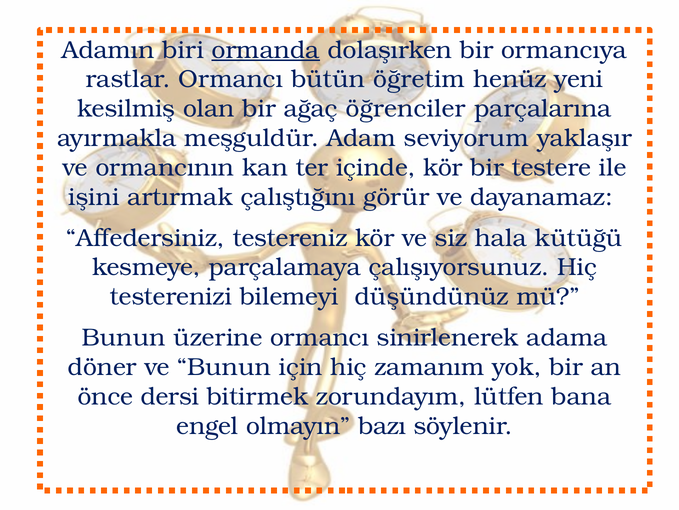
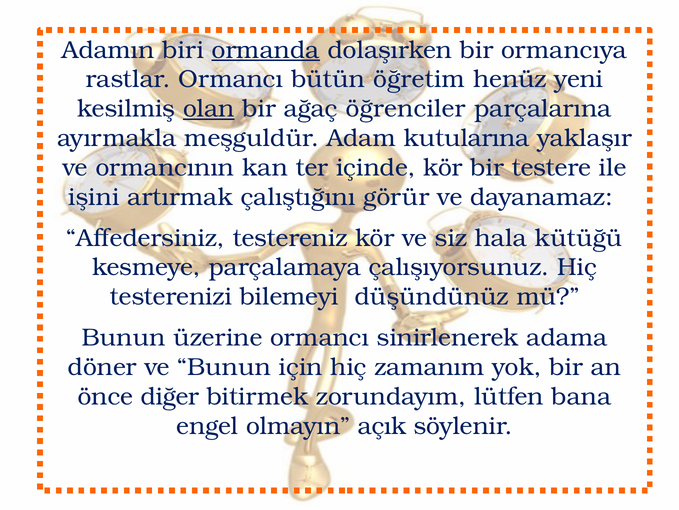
olan underline: none -> present (209, 109)
seviyorum: seviyorum -> kutularına (467, 138)
dersi: dersi -> diğer (170, 396)
bazı: bazı -> açık (382, 425)
